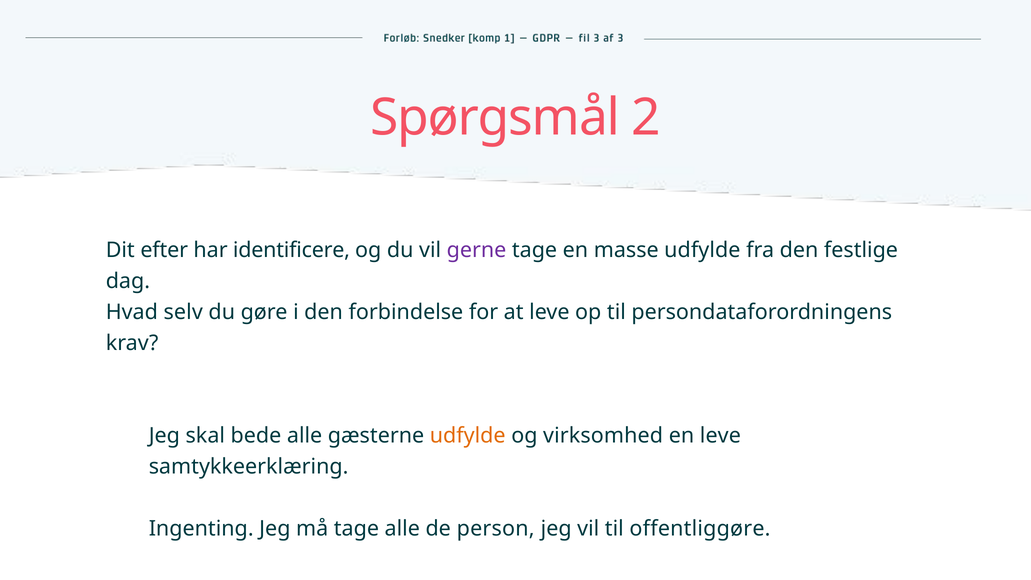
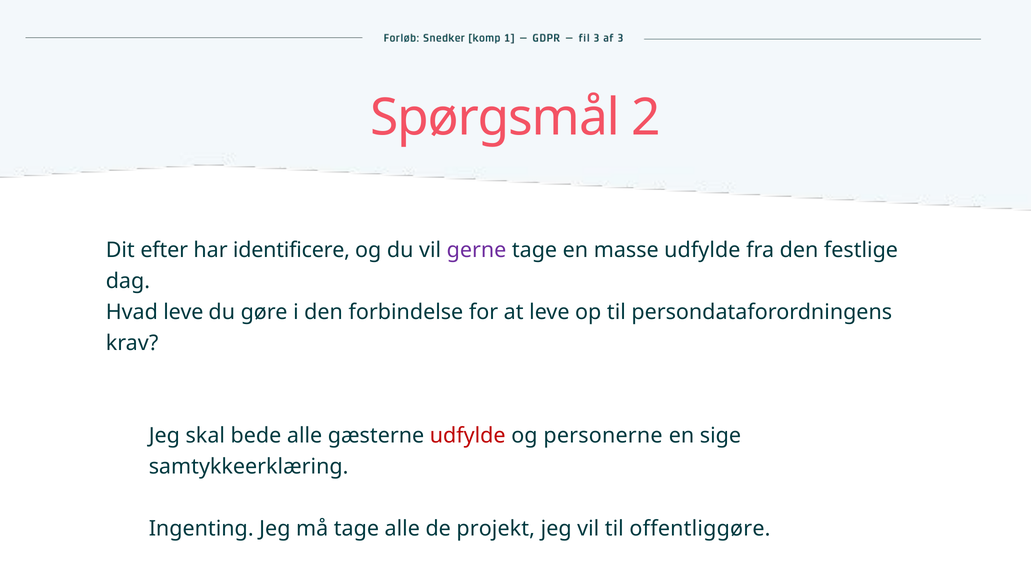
Hvad selv: selv -> leve (183, 312)
udfylde colour: orange -> red (468, 436)
virksomhed: virksomhed -> personerne (603, 436)
en leve: leve -> sige (720, 436)
person: person -> projekt (496, 529)
